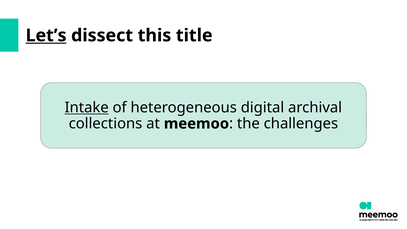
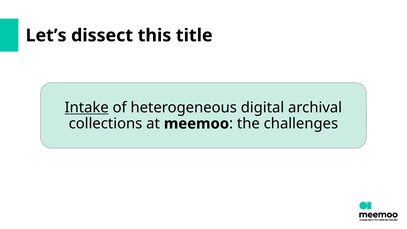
Let’s underline: present -> none (46, 35)
